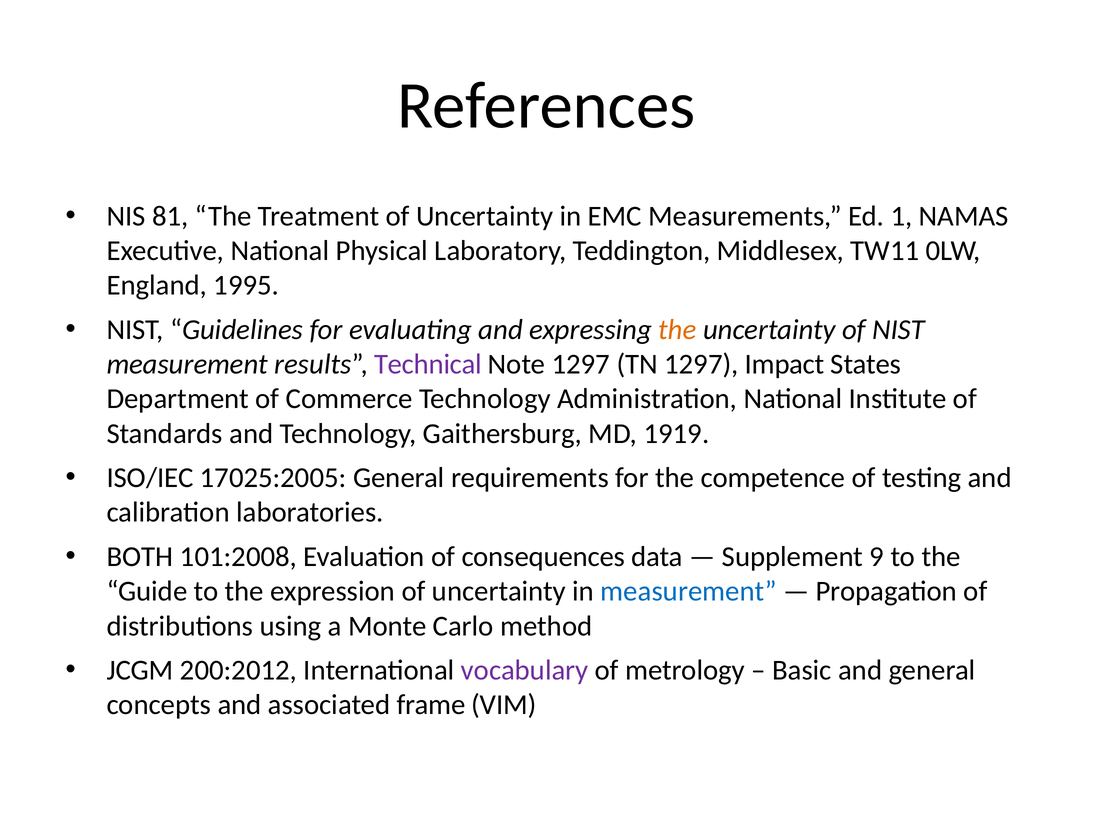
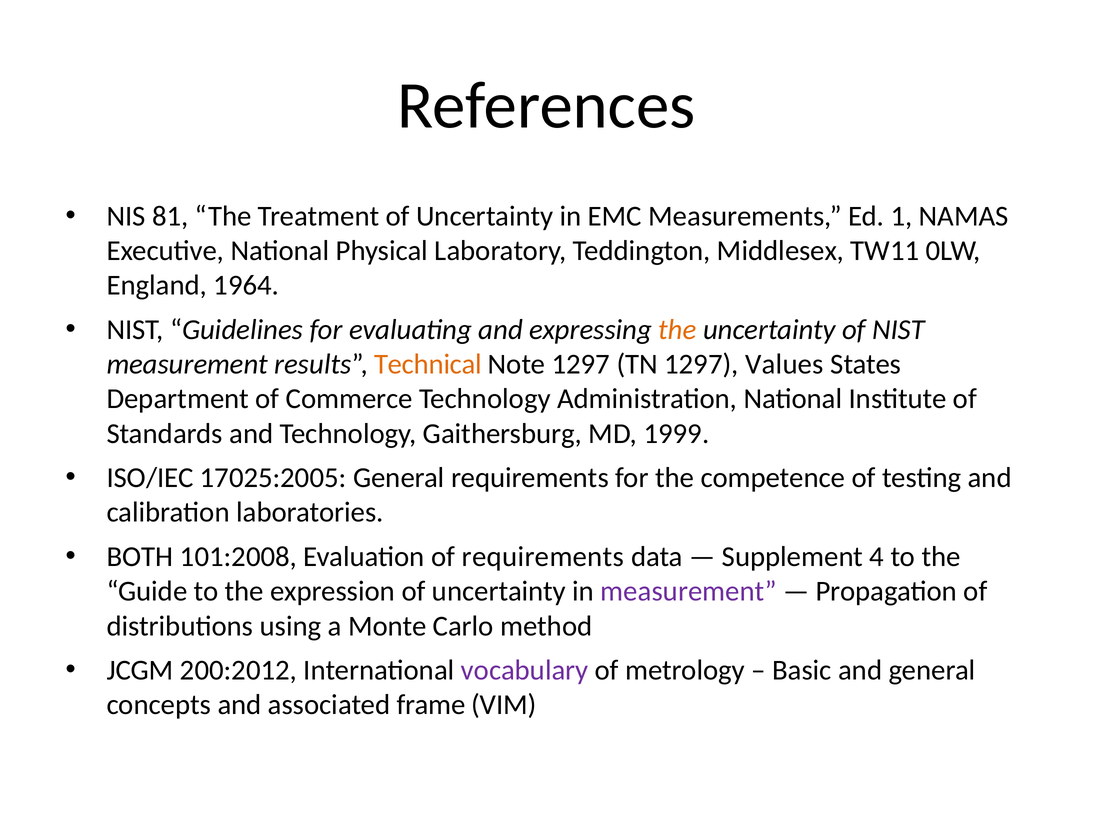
1995: 1995 -> 1964 (246, 285)
Technical colour: purple -> orange (428, 364)
Impact: Impact -> Values (784, 364)
1919: 1919 -> 1999 (676, 433)
of consequences: consequences -> requirements (543, 557)
9: 9 -> 4 (877, 557)
measurement colour: blue -> purple (688, 591)
